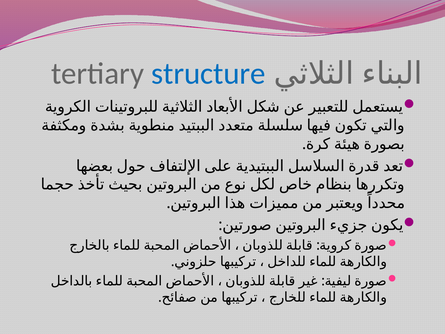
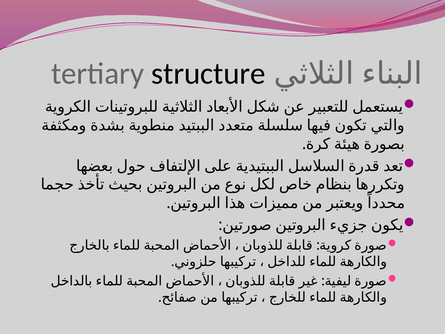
structure colour: blue -> black (208, 73)
